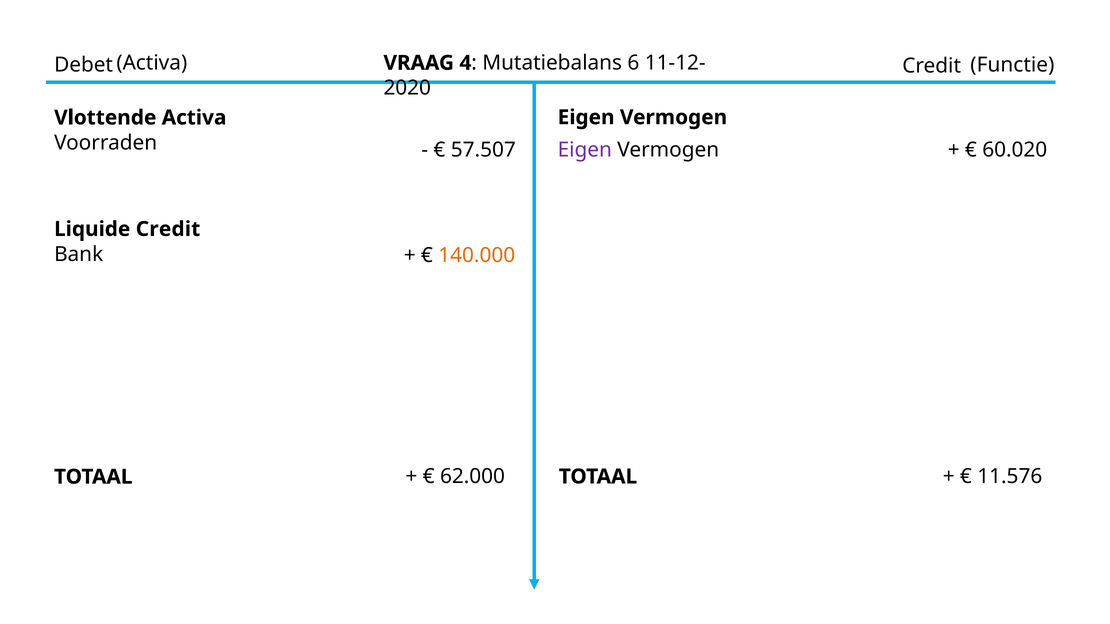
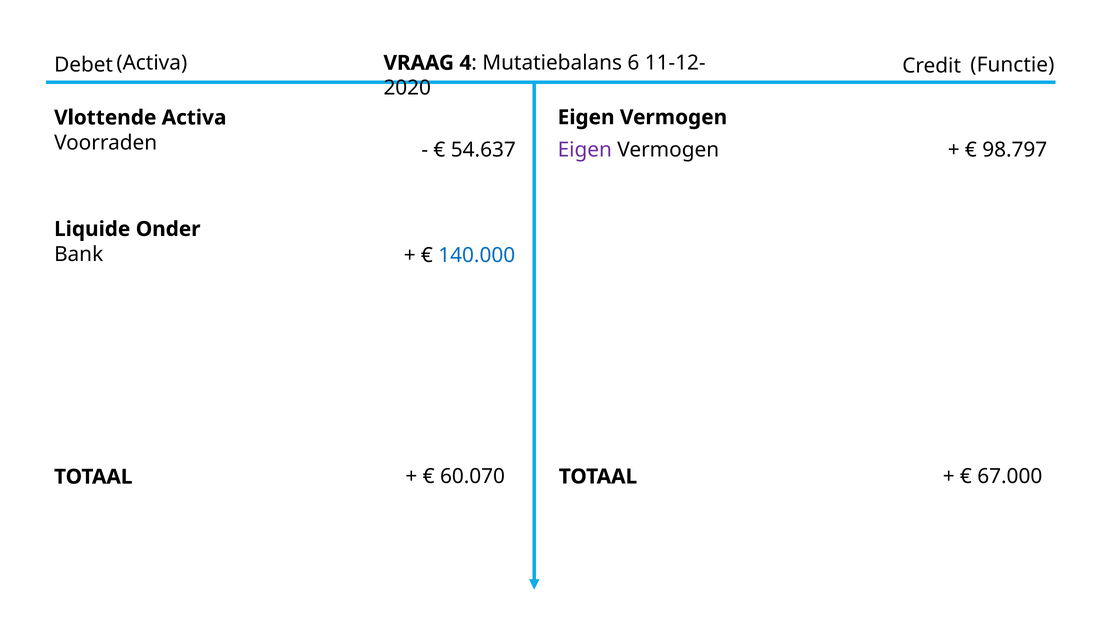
57.507: 57.507 -> 54.637 (483, 150)
60.020: 60.020 -> 98.797 (1015, 150)
Liquide Credit: Credit -> Onder (168, 229)
140.000 colour: orange -> blue (477, 255)
11.576: 11.576 -> 67.000 (1010, 477)
62.000: 62.000 -> 60.070 (473, 477)
